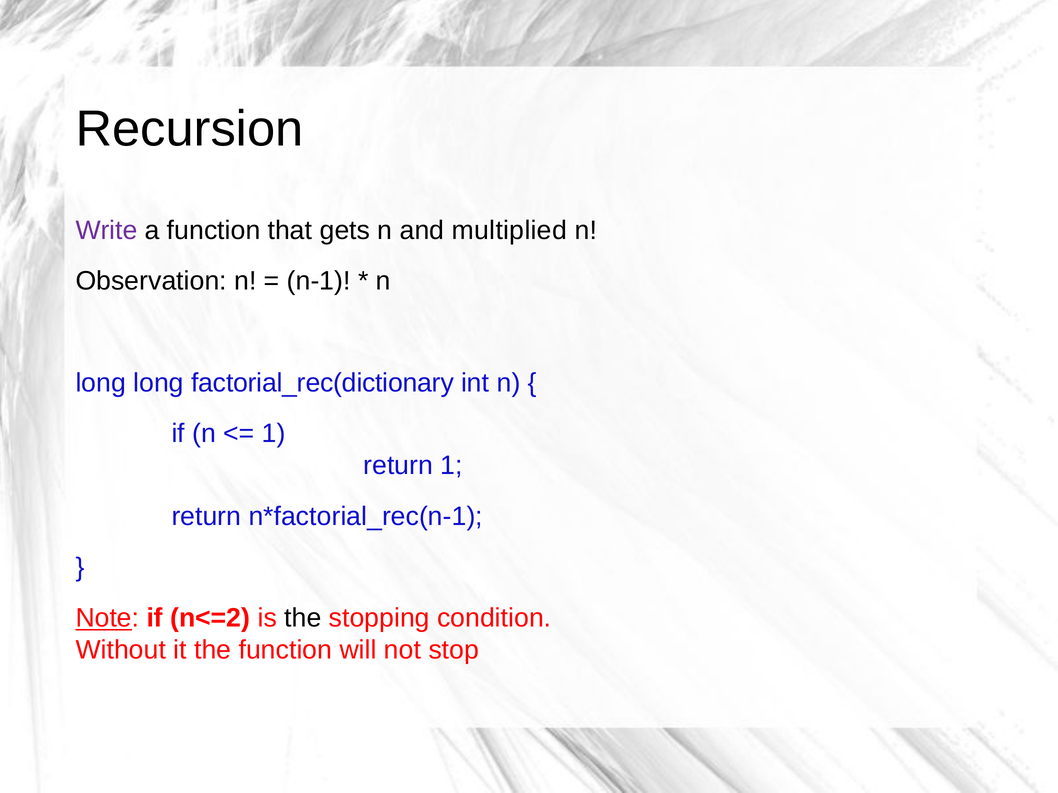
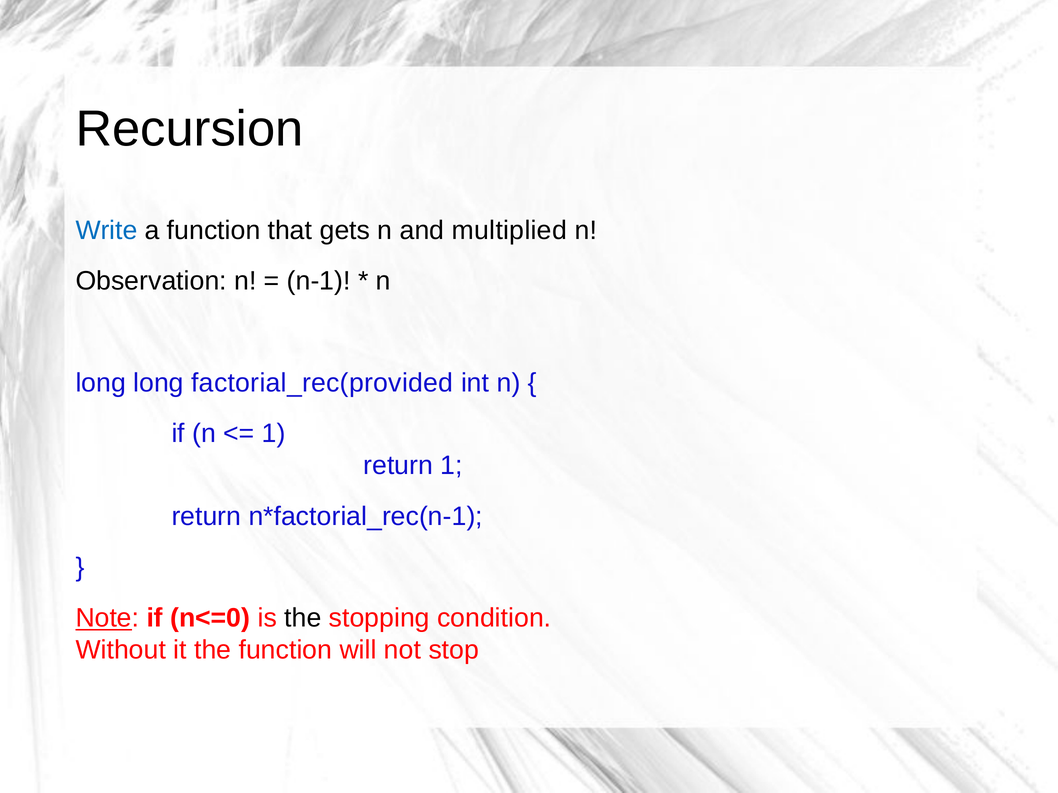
Write colour: purple -> blue (106, 230)
factorial_rec(dictionary: factorial_rec(dictionary -> factorial_rec(provided (322, 383)
n<=2: n<=2 -> n<=0 (210, 618)
